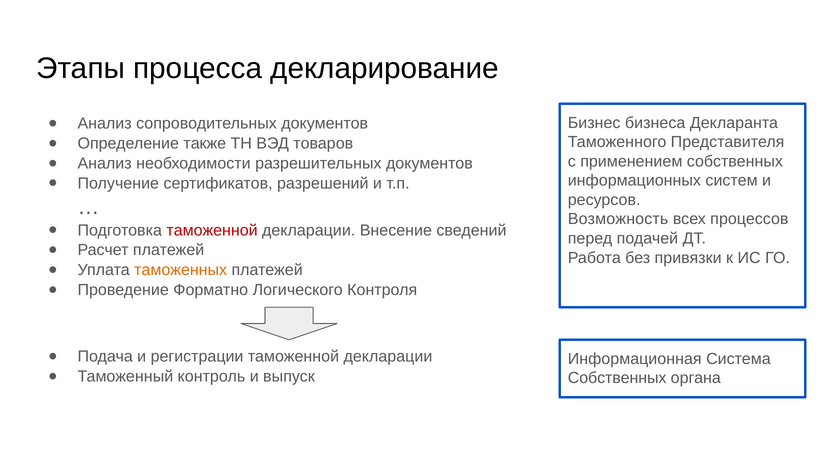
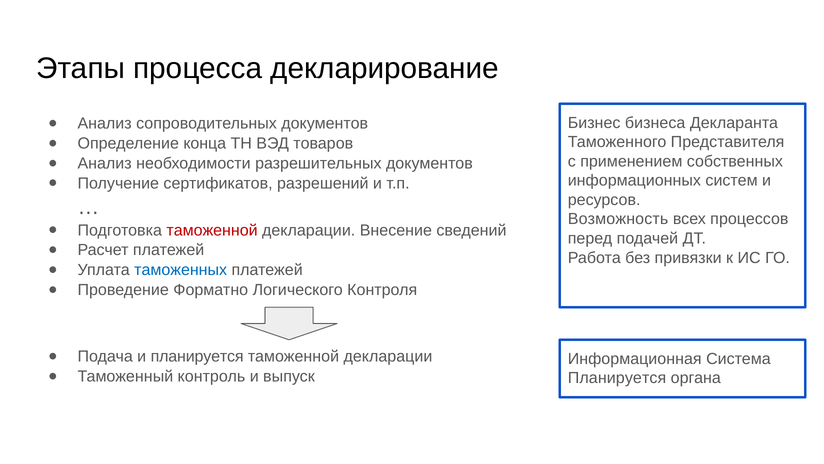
также: также -> конца (205, 143)
таможенных colour: orange -> blue (181, 270)
и регистрации: регистрации -> планируется (197, 356)
Собственных: Собственных -> Планируется (617, 378)
